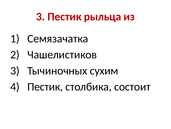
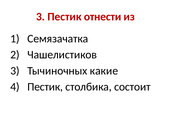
рыльца: рыльца -> отнести (103, 17)
сухим: сухим -> какие (104, 70)
